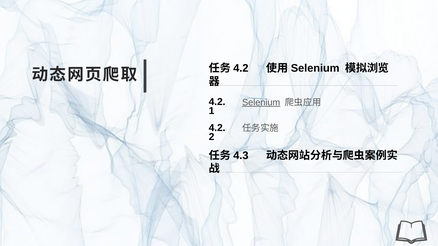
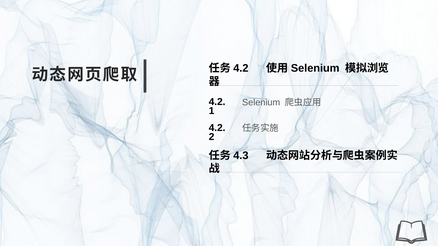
Selenium underline: present -> none (261, 103)
